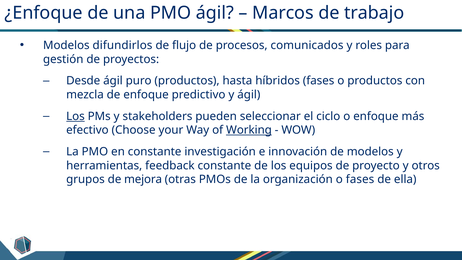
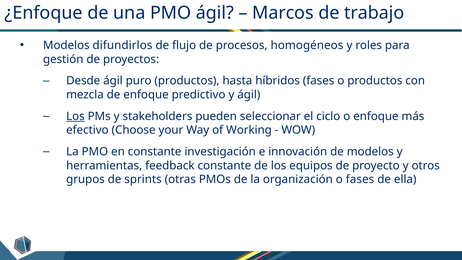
comunicados: comunicados -> homogéneos (307, 45)
Working underline: present -> none (249, 130)
mejora: mejora -> sprints (143, 179)
